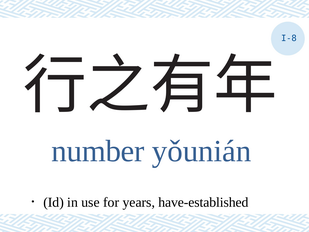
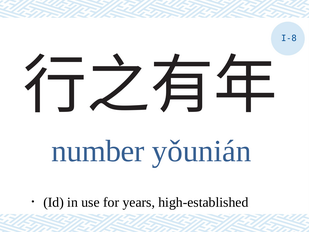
have-established: have-established -> high-established (203, 202)
